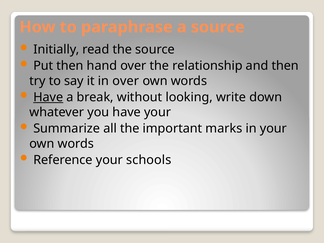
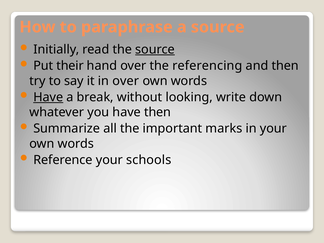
source underline: none -> present (155, 49)
Put then: then -> their (70, 66)
relationship: relationship -> referencing (207, 66)
have your: your -> then (158, 112)
